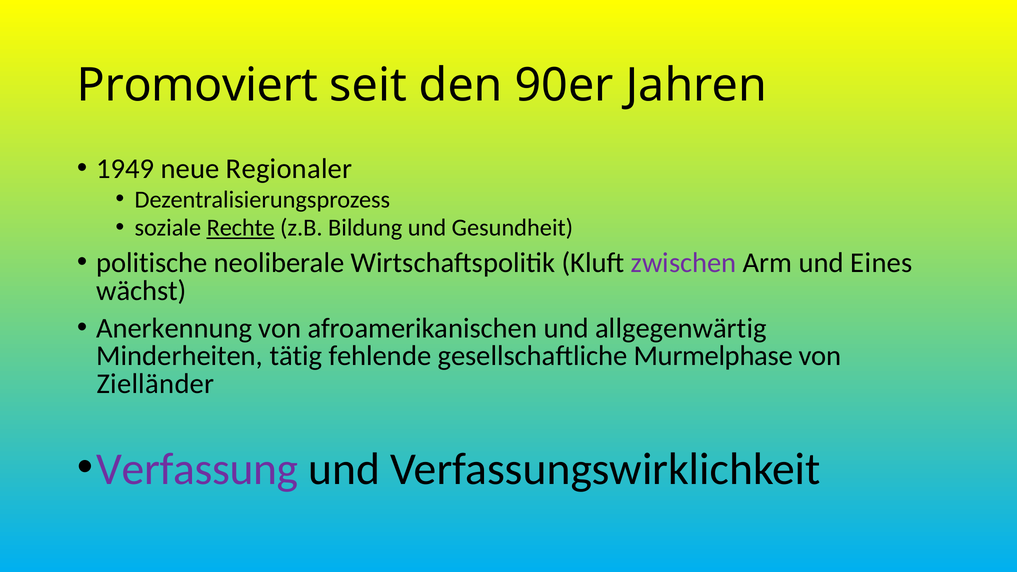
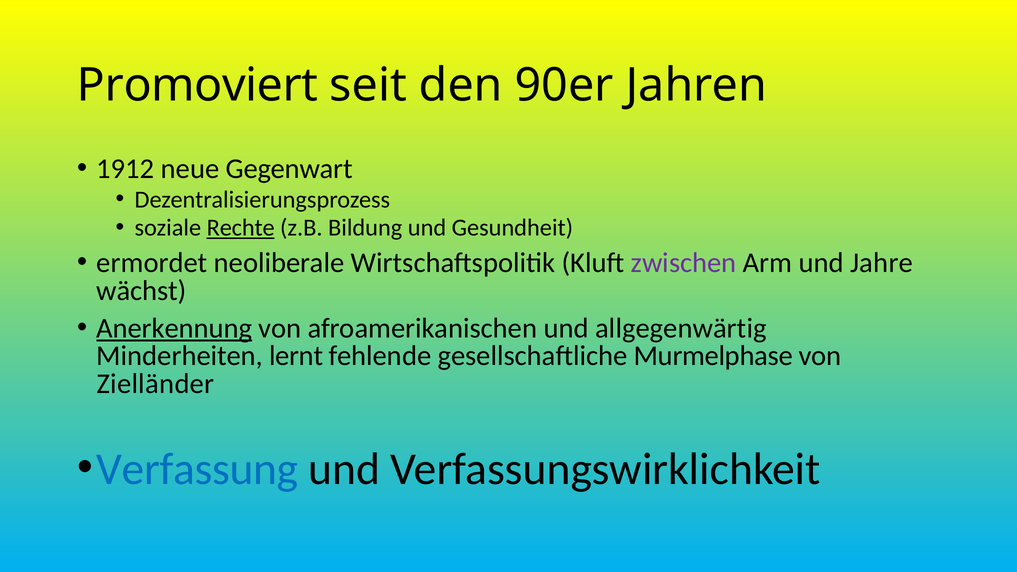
1949: 1949 -> 1912 (125, 169)
Regionaler: Regionaler -> Gegenwart (289, 169)
politische: politische -> ermordet (152, 263)
Eines: Eines -> Jahre (882, 263)
Anerkennung underline: none -> present (174, 328)
tätig: tätig -> lernt (296, 356)
Verfassung colour: purple -> blue (197, 469)
